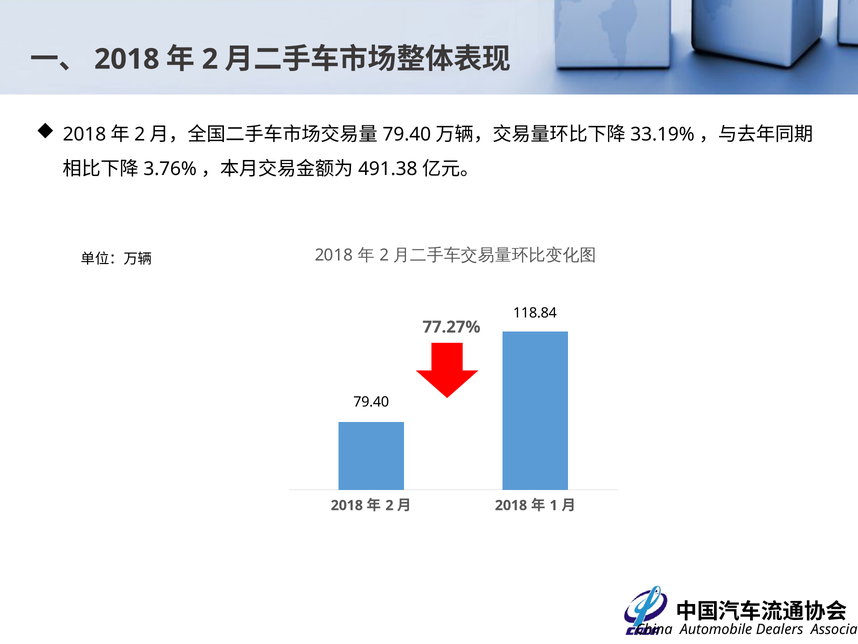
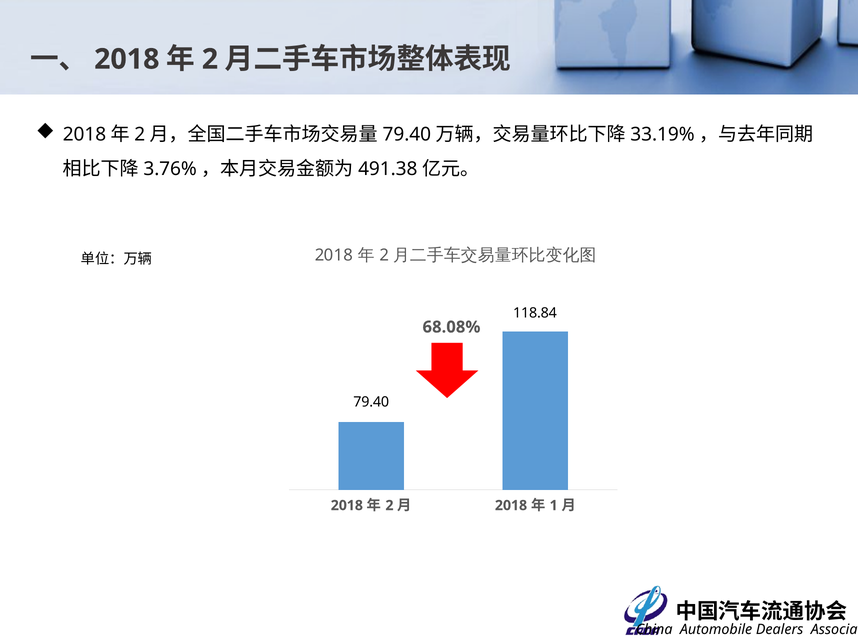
77.27%: 77.27% -> 68.08% (451, 327)
